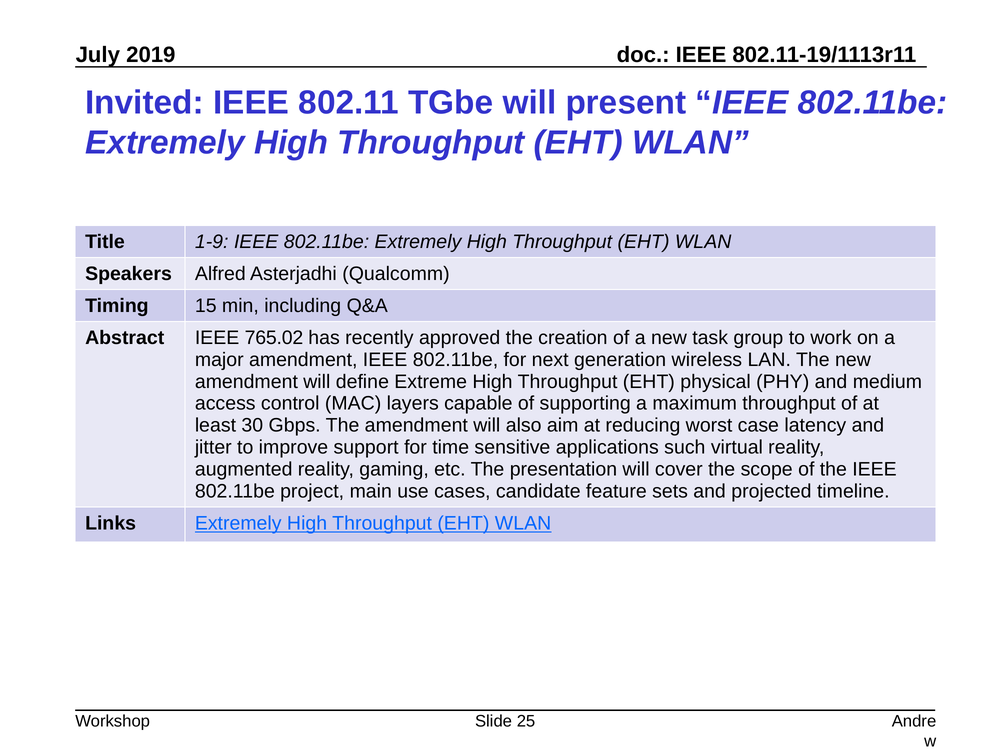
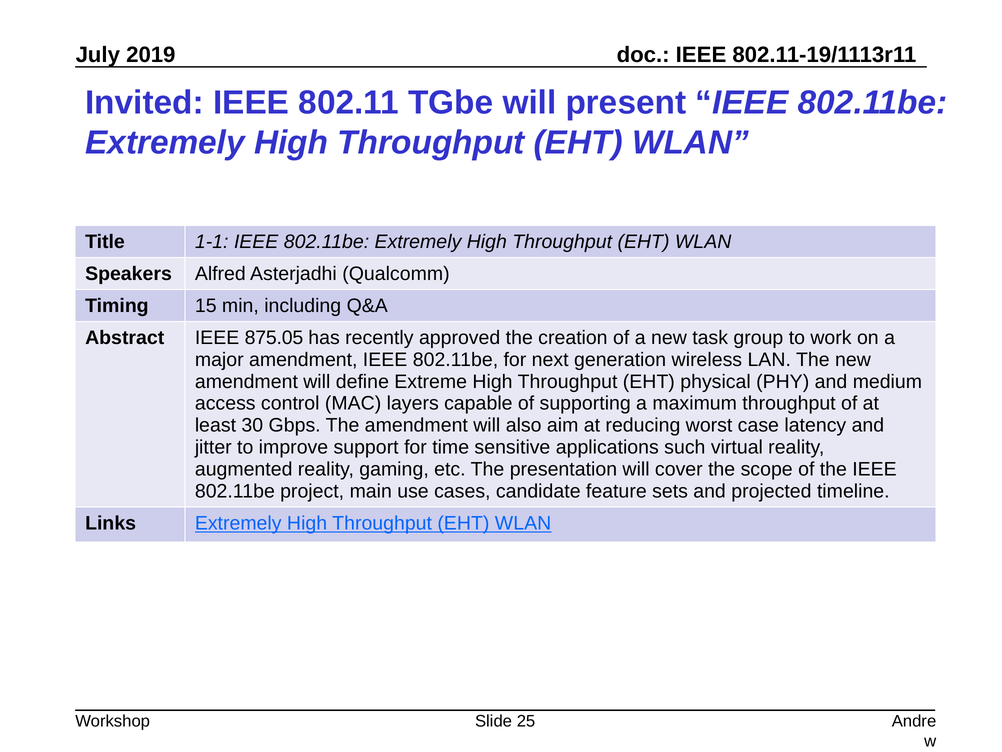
1-9: 1-9 -> 1-1 (212, 242)
765.02: 765.02 -> 875.05 (274, 338)
